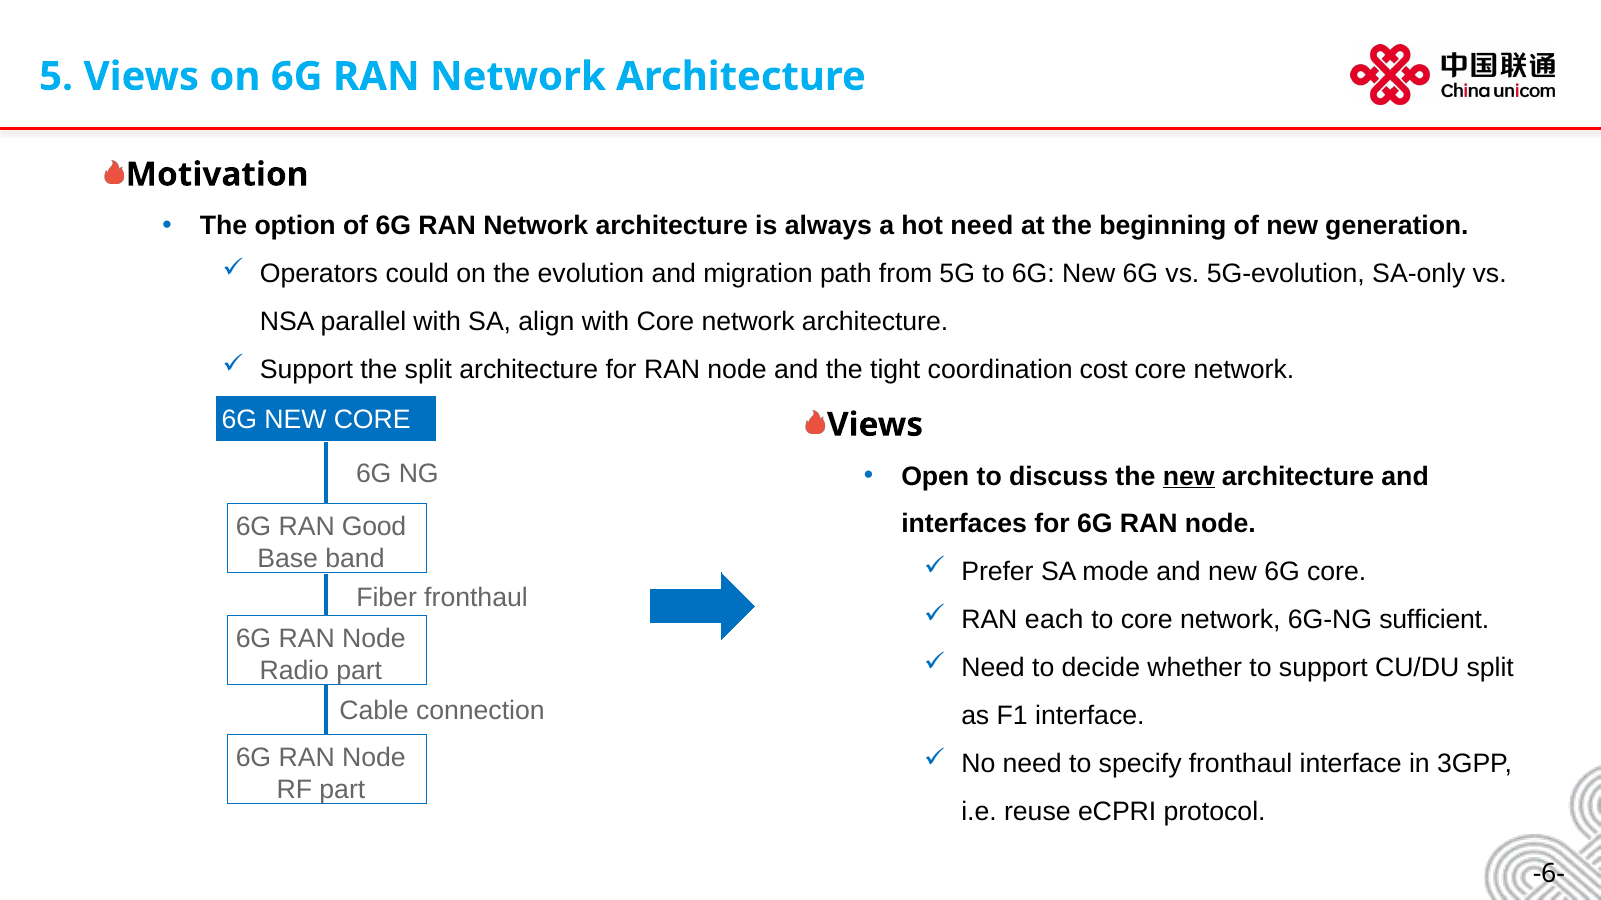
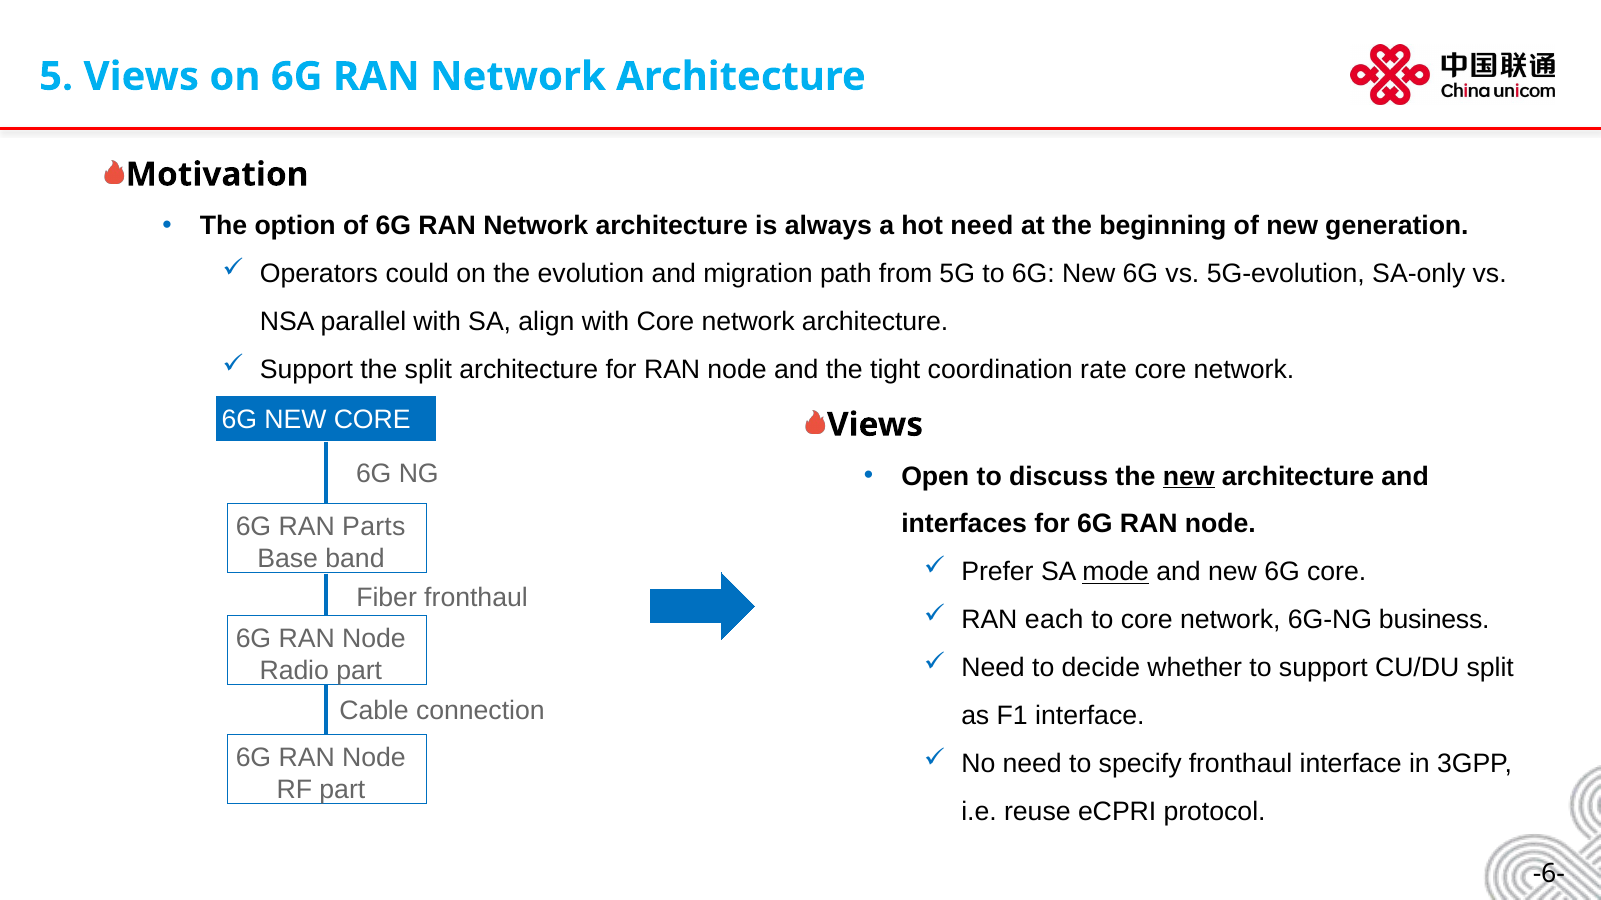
cost: cost -> rate (1103, 370)
Good: Good -> Parts (374, 527)
mode underline: none -> present (1116, 572)
sufficient: sufficient -> business (1434, 620)
